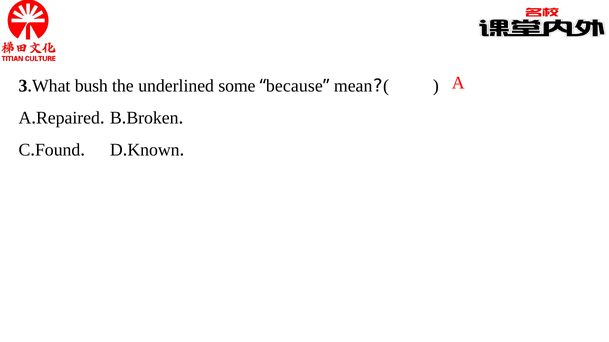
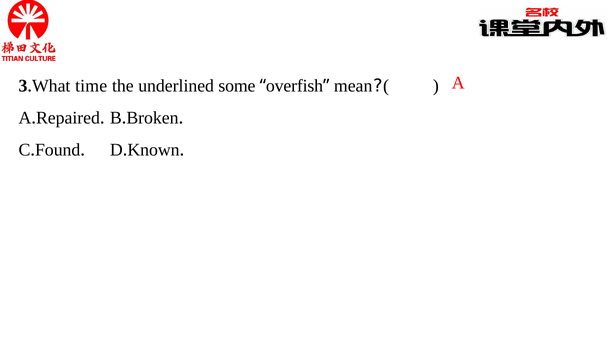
bush: bush -> time (91, 86)
because: because -> overfish (295, 86)
